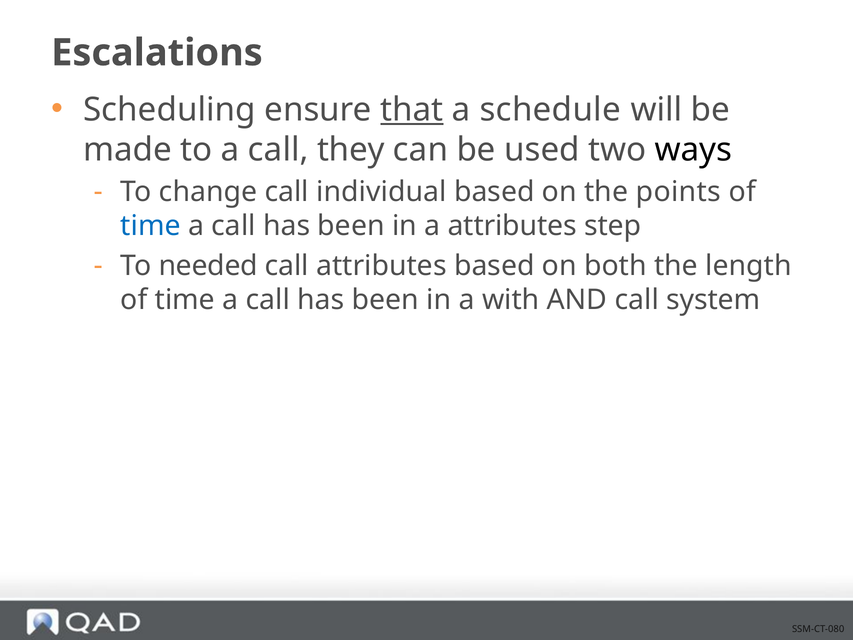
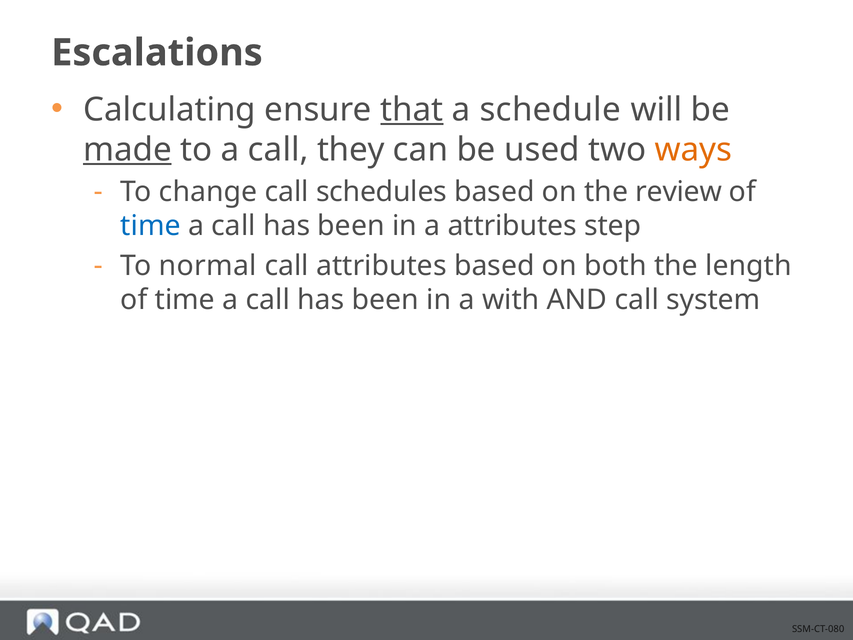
Scheduling: Scheduling -> Calculating (170, 110)
made underline: none -> present (127, 150)
ways colour: black -> orange (693, 150)
individual: individual -> schedules (382, 192)
points: points -> review (679, 192)
needed: needed -> normal (208, 266)
